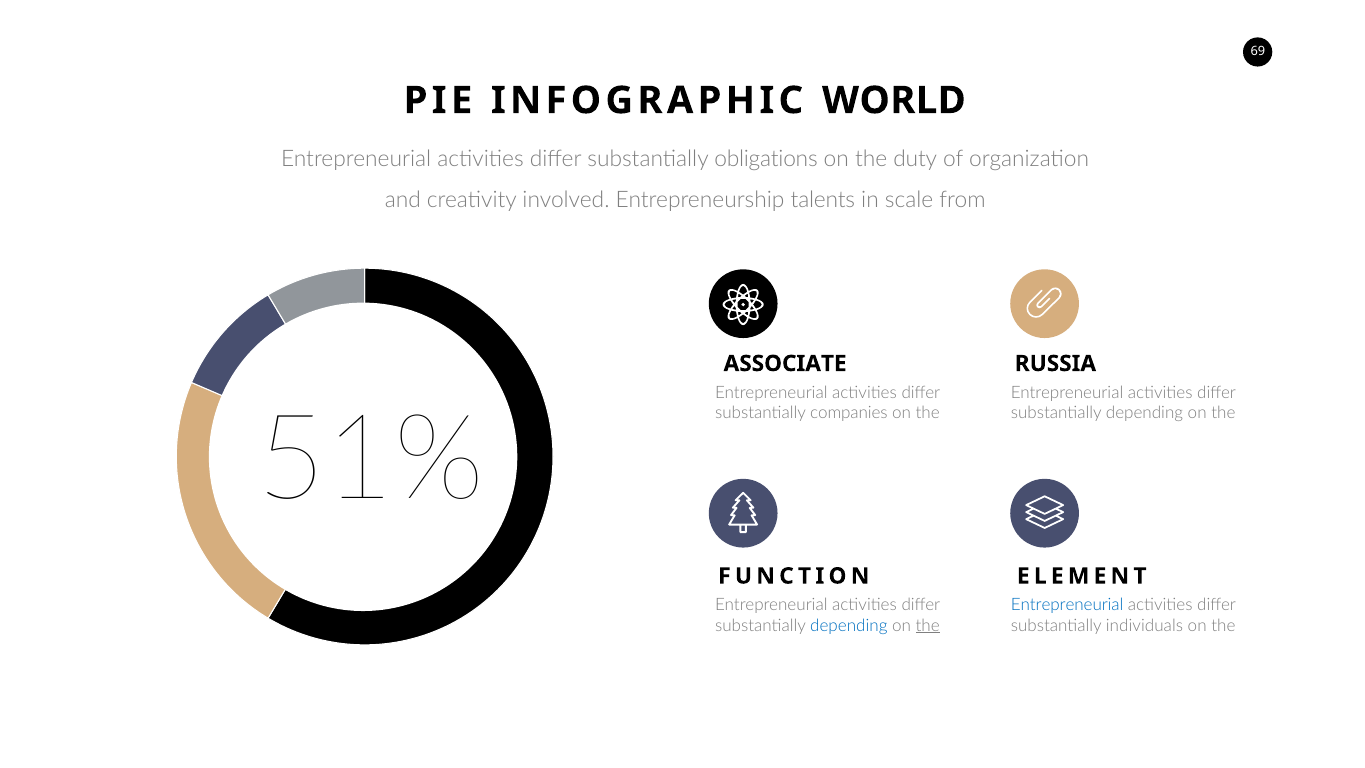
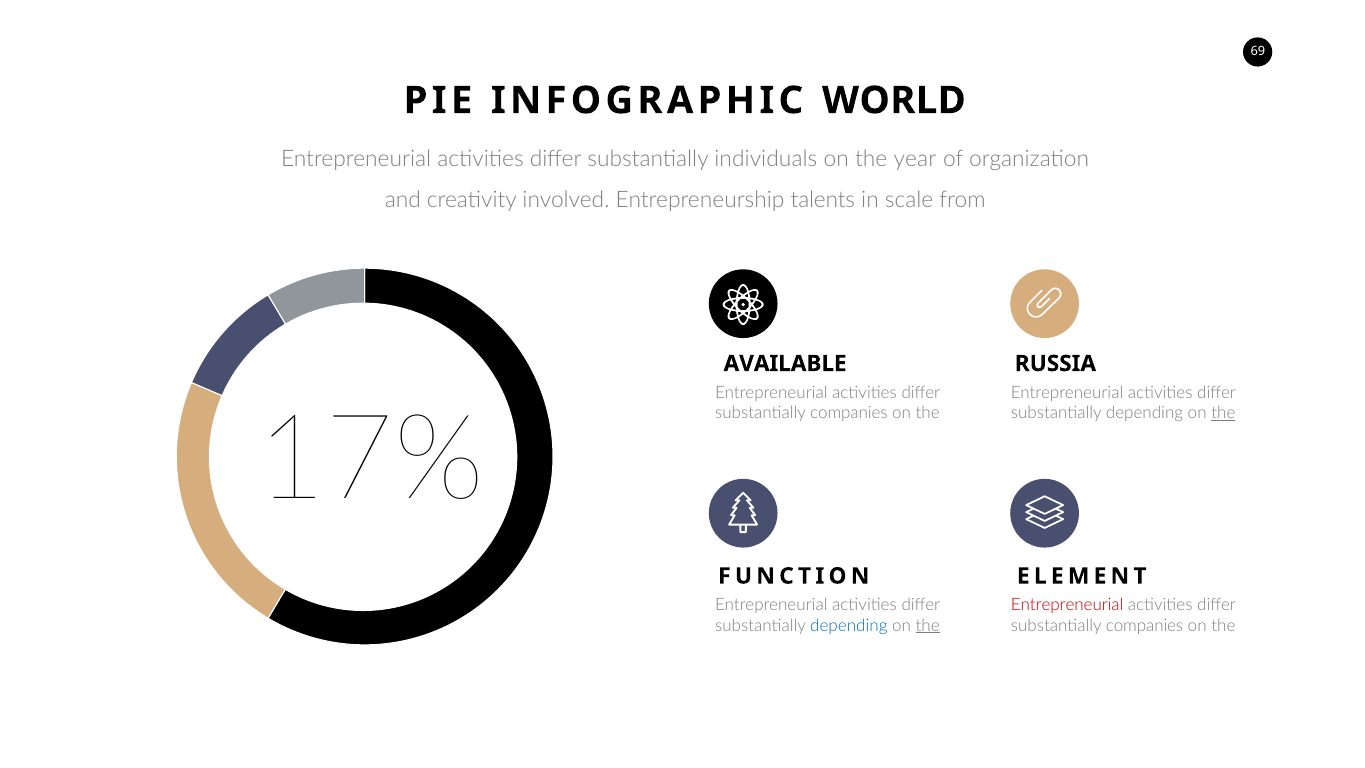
obligations: obligations -> individuals (766, 159)
duty: duty -> year (915, 159)
ASSOCIATE: ASSOCIATE -> AVAILABLE (785, 364)
51%: 51% -> 17% (371, 460)
the underline: none -> present (1223, 413)
Entrepreneurial colour: blue -> red (1067, 605)
individuals: individuals -> companies (1145, 625)
